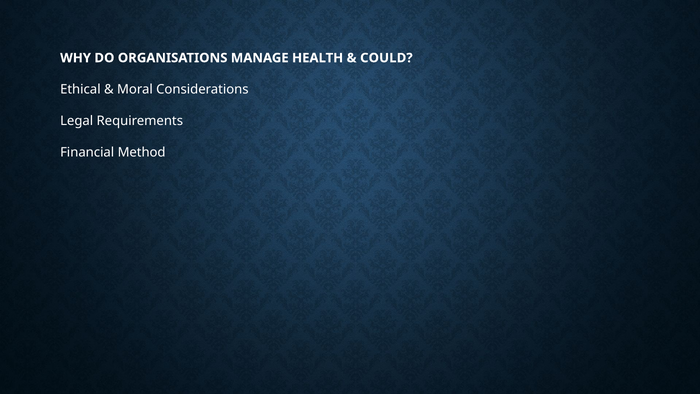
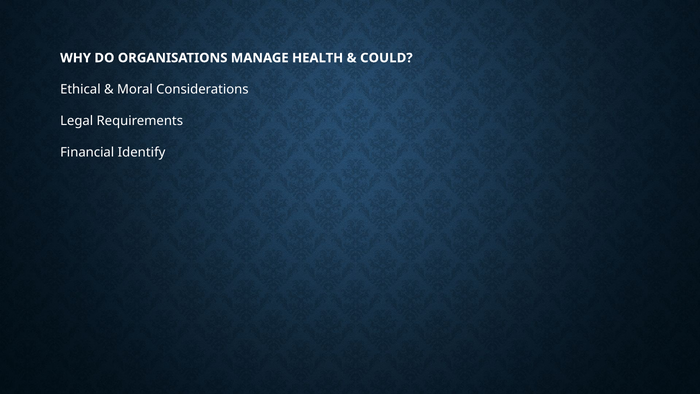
Method: Method -> Identify (142, 152)
